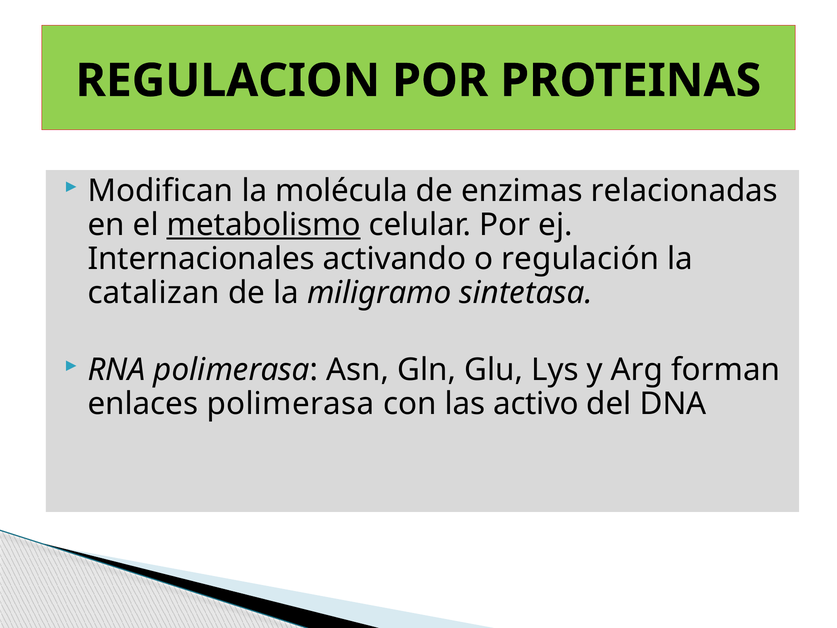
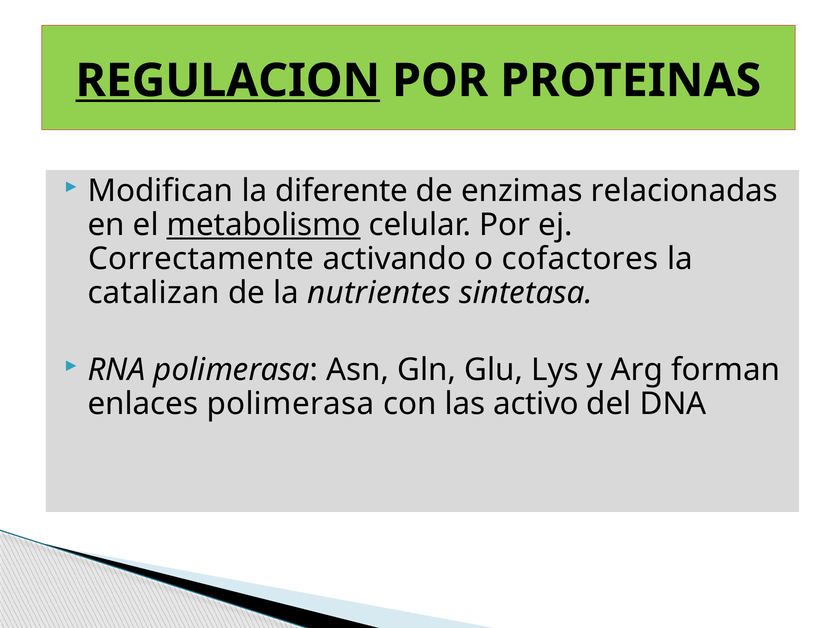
REGULACION underline: none -> present (228, 81)
molécula: molécula -> diferente (342, 191)
Internacionales: Internacionales -> Correctamente (201, 259)
regulación: regulación -> cofactores (580, 259)
miligramo: miligramo -> nutrientes (379, 293)
